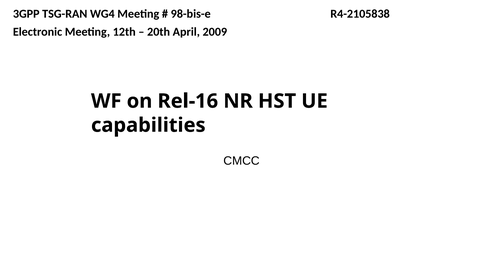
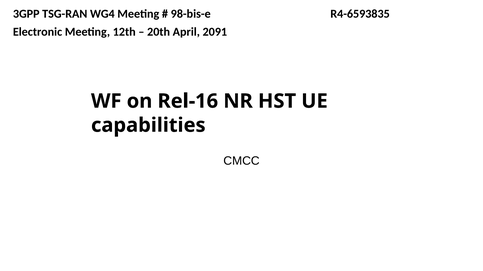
R4-2105838: R4-2105838 -> R4-6593835 (360, 14)
2009: 2009 -> 2091 (215, 32)
